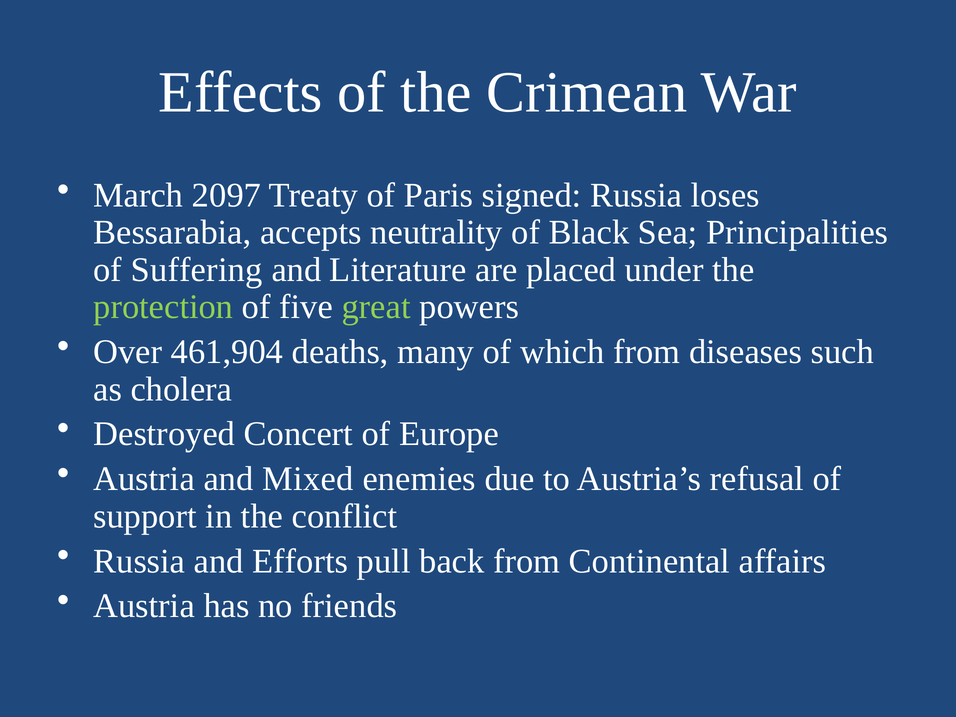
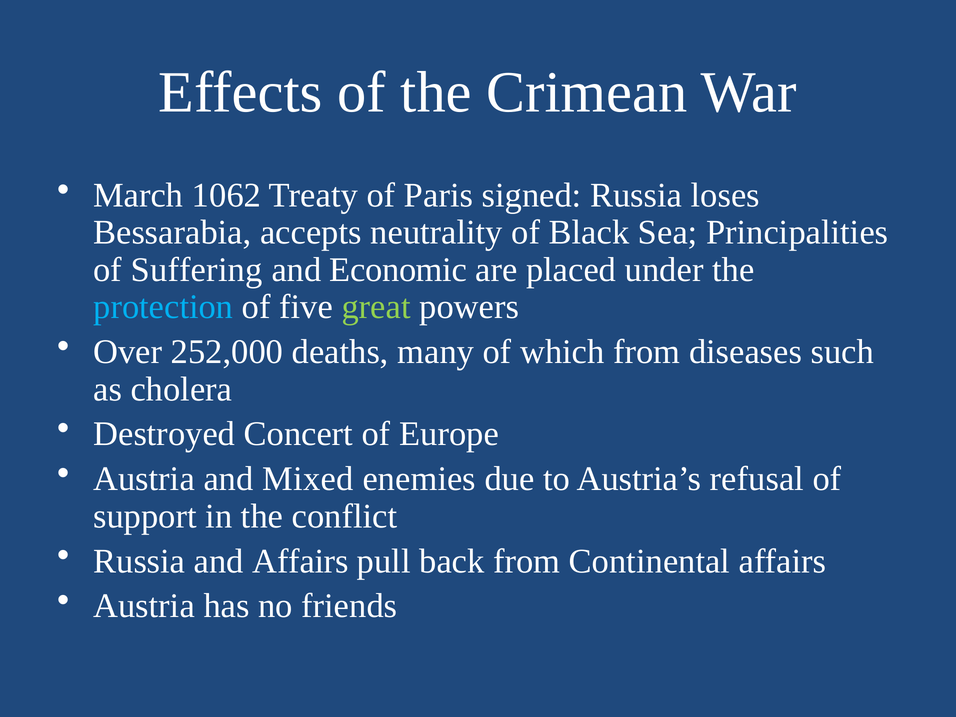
2097: 2097 -> 1062 (226, 195)
Literature: Literature -> Economic (398, 270)
protection colour: light green -> light blue (163, 307)
461,904: 461,904 -> 252,000 (227, 352)
and Efforts: Efforts -> Affairs (300, 561)
